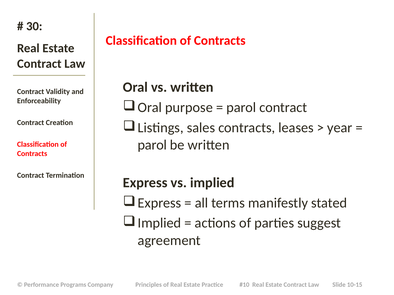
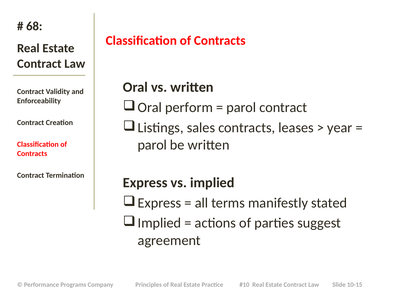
30: 30 -> 68 (34, 26)
purpose: purpose -> perform (189, 108)
